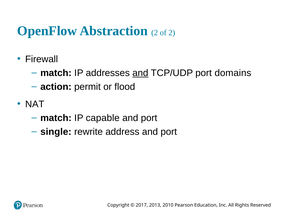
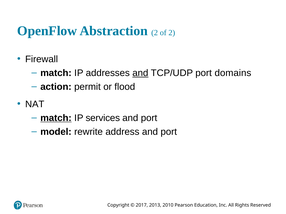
match underline: none -> present (56, 118)
capable: capable -> services (103, 118)
single: single -> model (56, 132)
